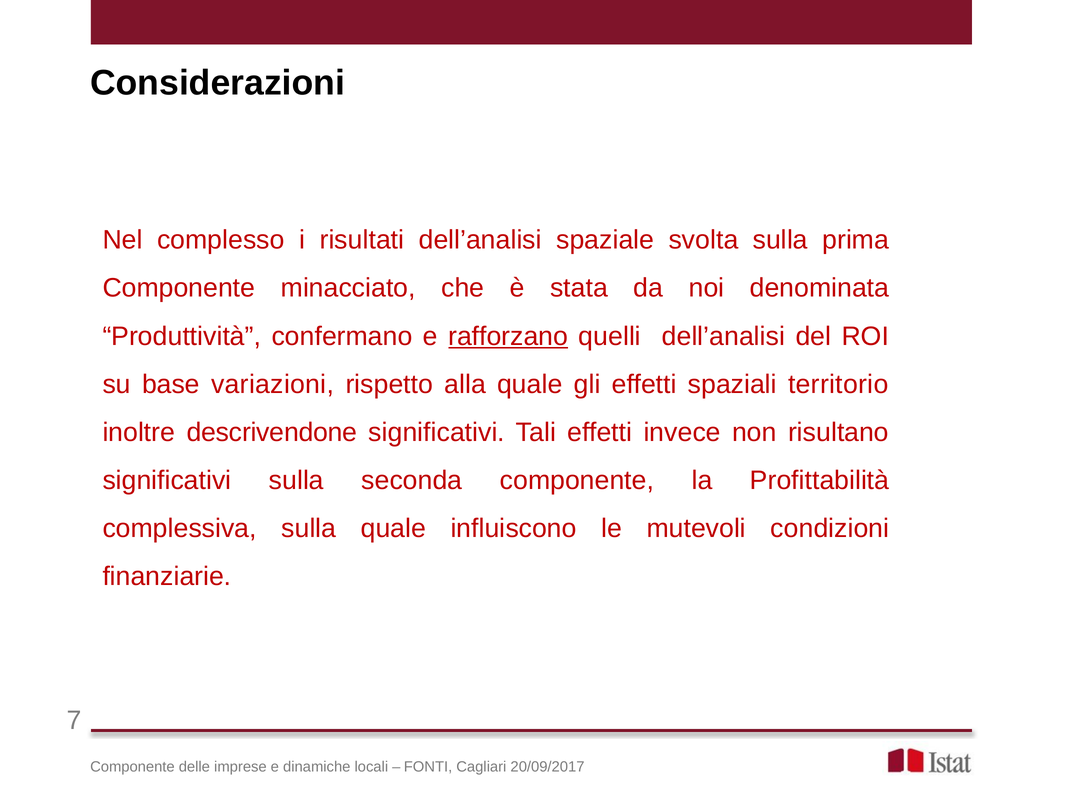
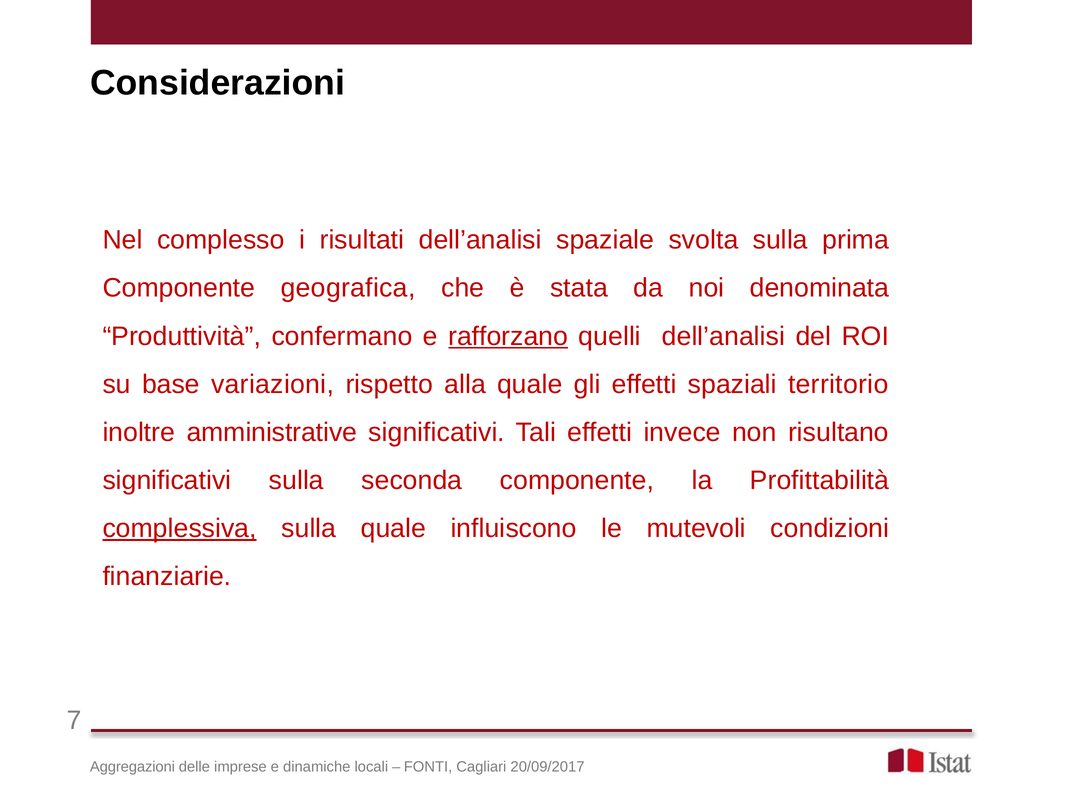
minacciato: minacciato -> geografica (348, 288)
descrivendone: descrivendone -> amministrative (272, 432)
complessiva underline: none -> present (180, 528)
Componente: Componente -> Aggregazioni (132, 767)
